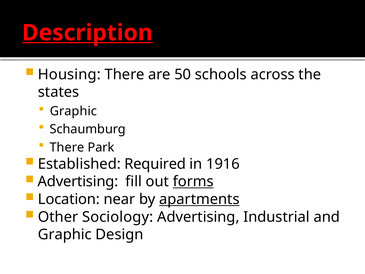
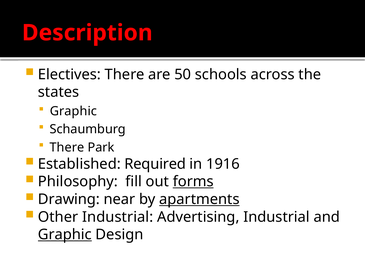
Description underline: present -> none (87, 33)
Housing: Housing -> Electives (69, 74)
Advertising: Advertising -> Philosophy (78, 181)
Location: Location -> Drawing (69, 199)
Other Sociology: Sociology -> Industrial (118, 217)
Graphic underline: none -> present (65, 234)
